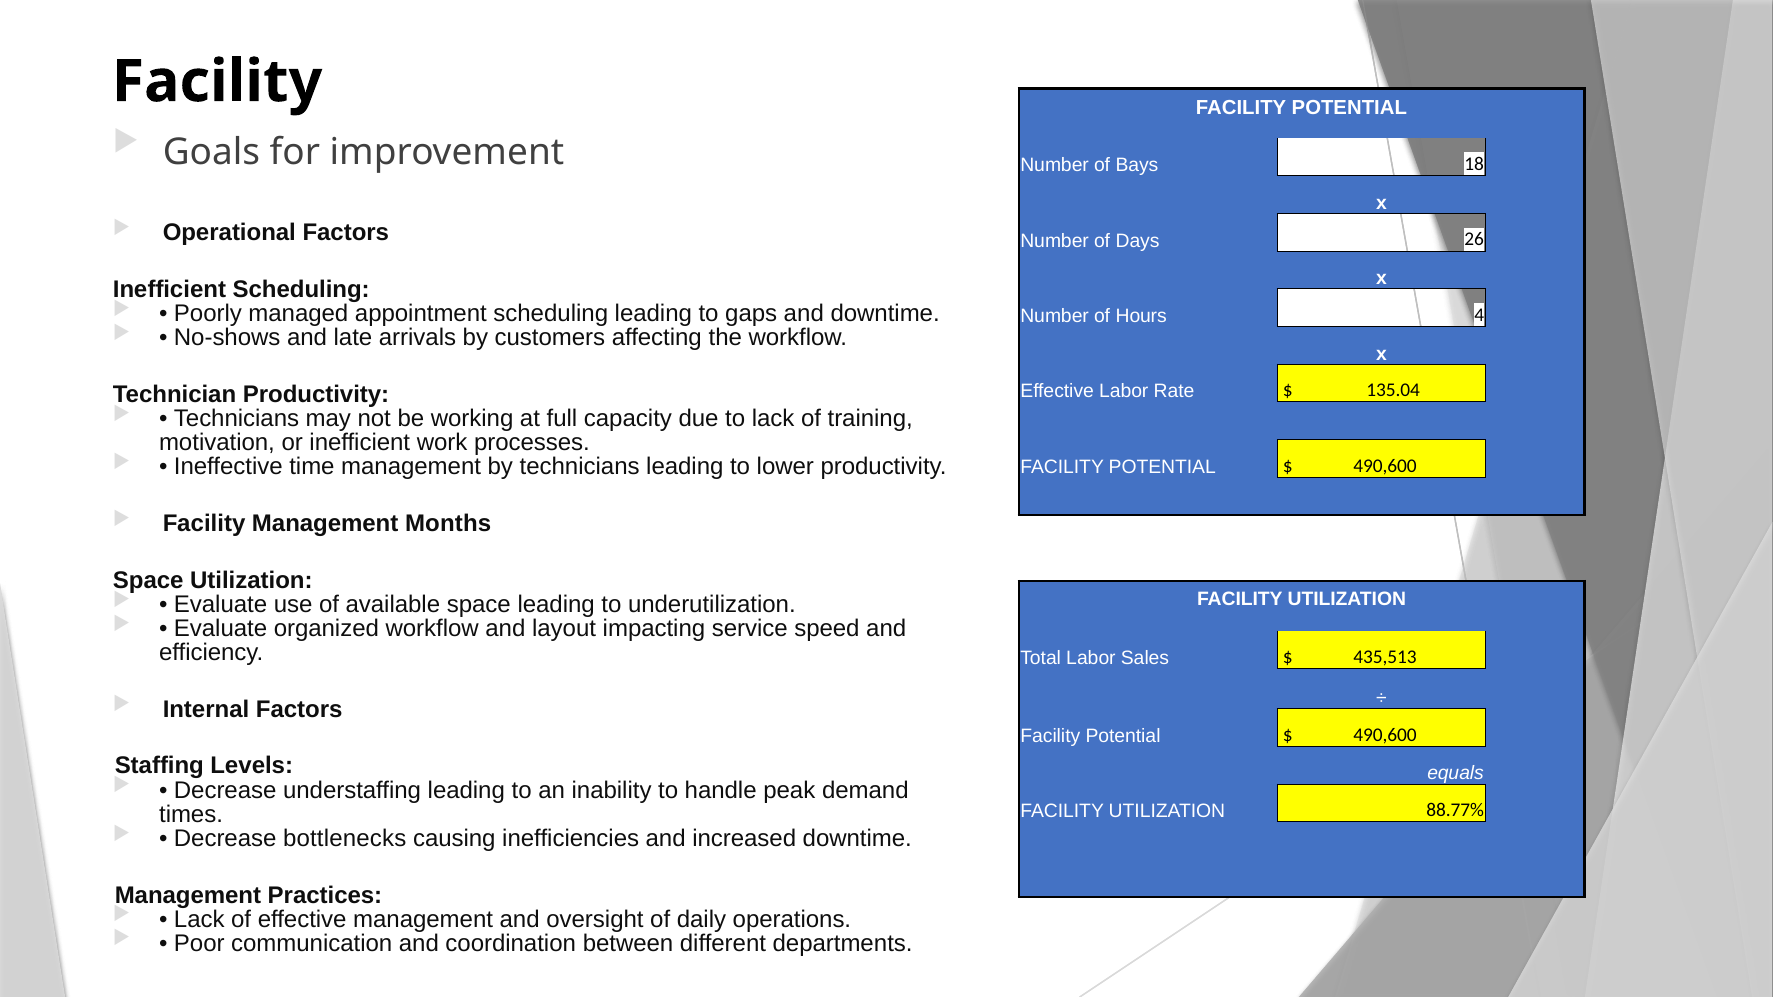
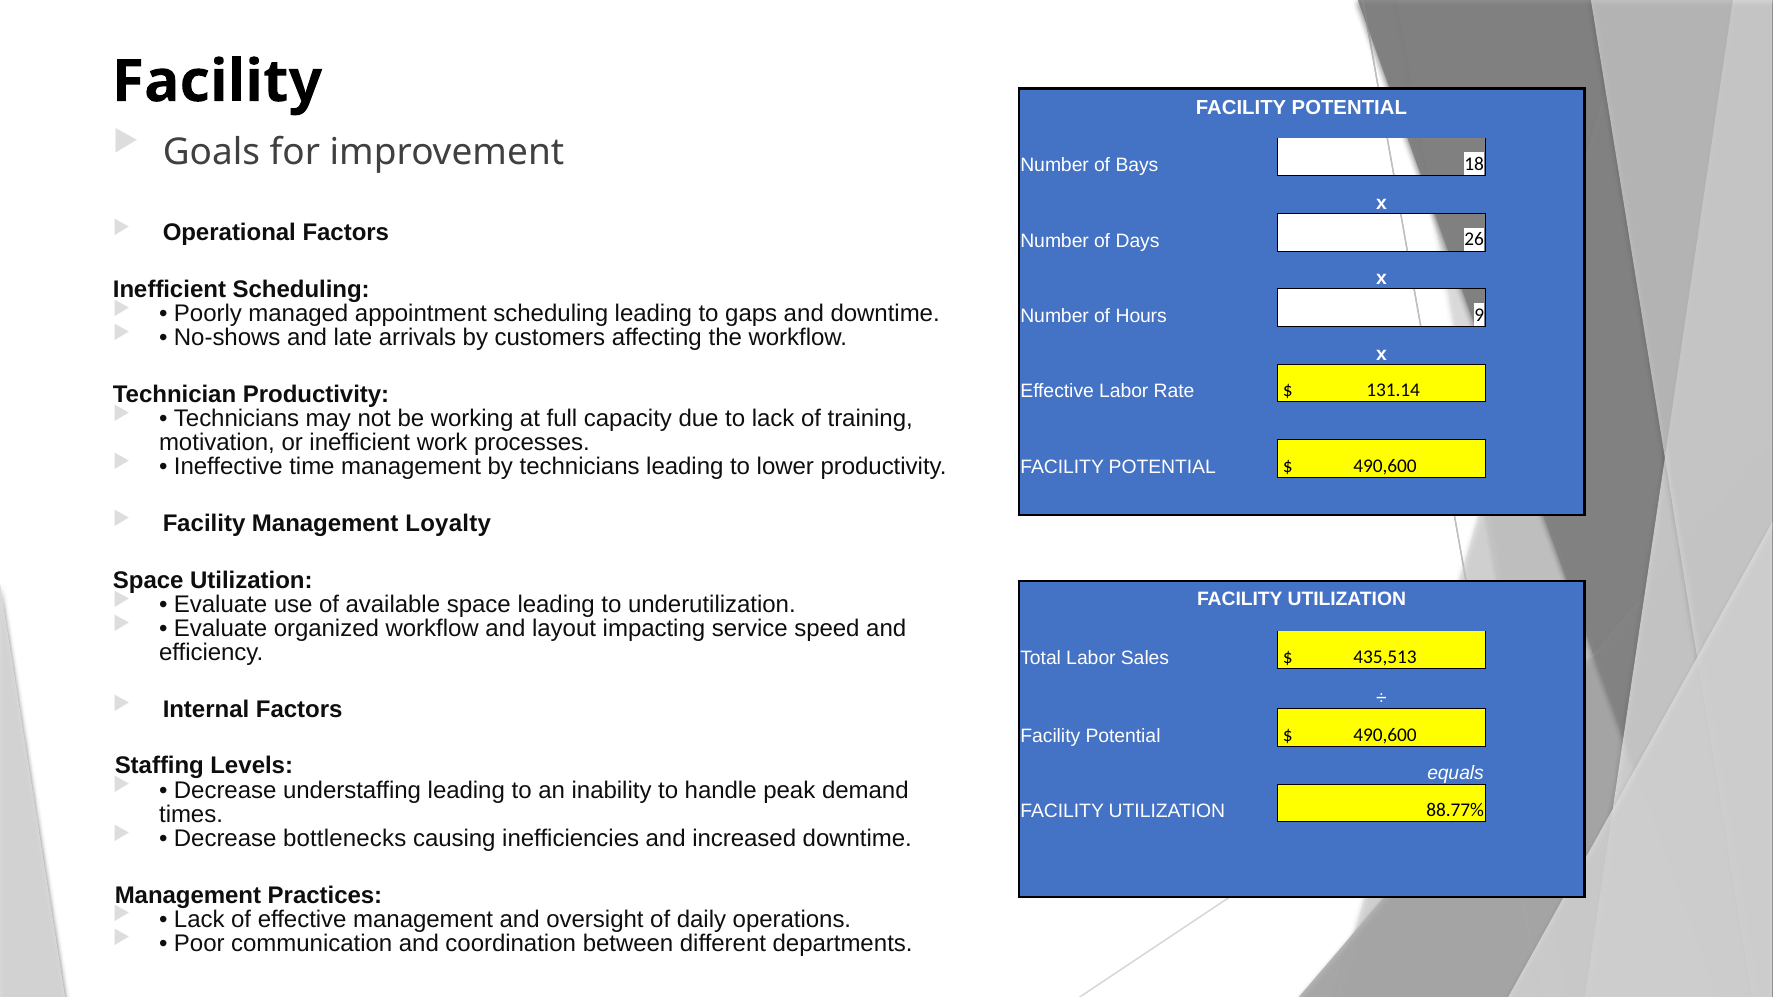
4: 4 -> 9 (1479, 315)
135.04: 135.04 -> 131.14 (1393, 390)
Months: Months -> Loyalty (448, 524)
